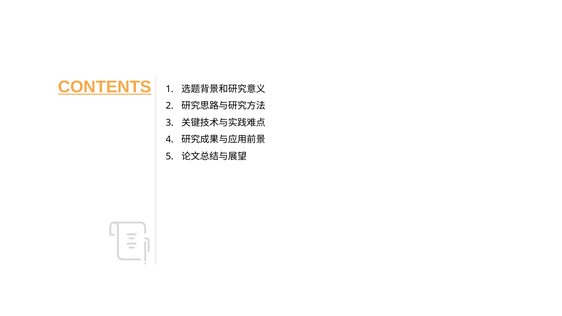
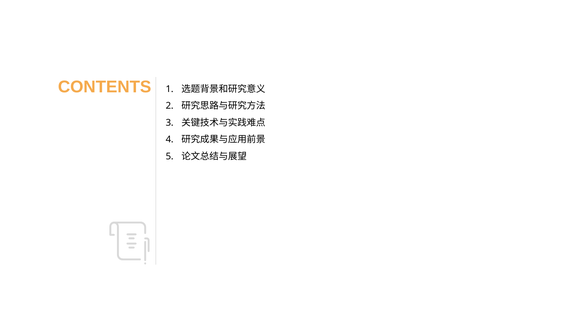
CONTENTS underline: present -> none (105, 87)
